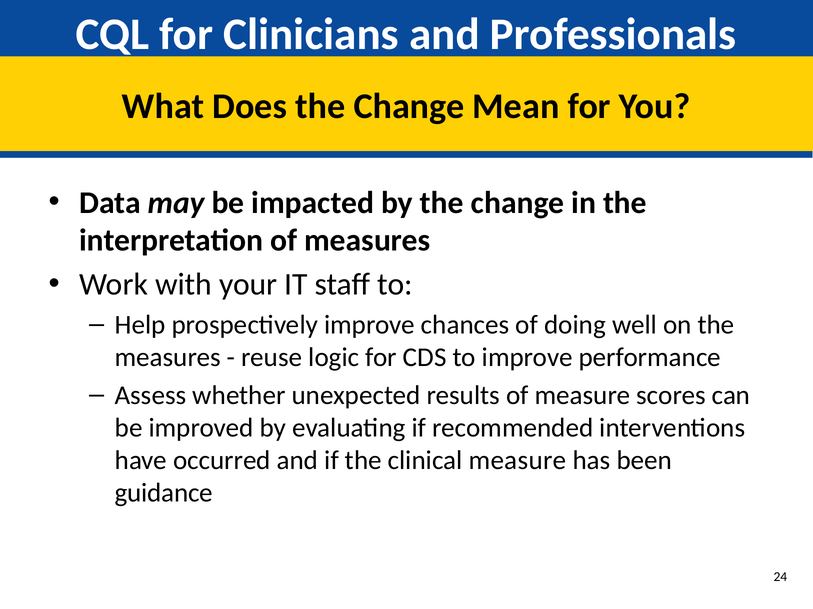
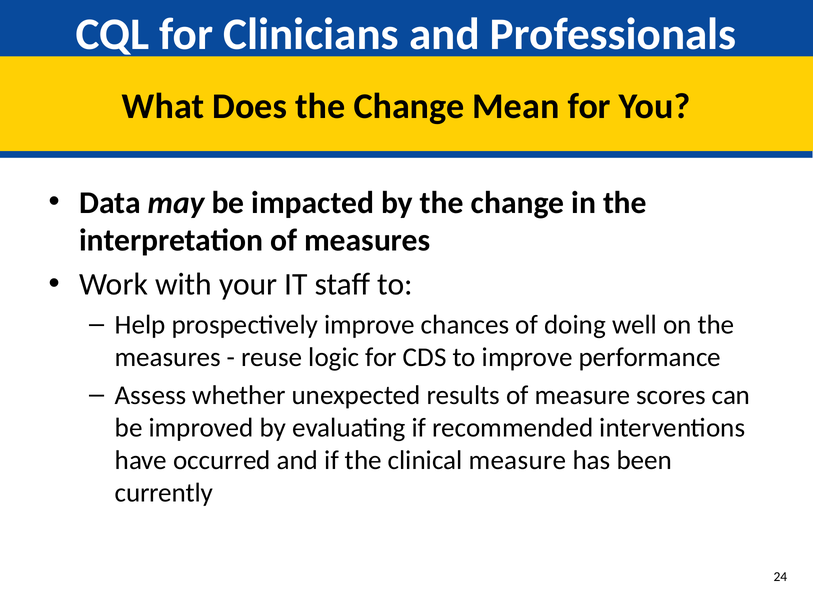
guidance: guidance -> currently (164, 493)
